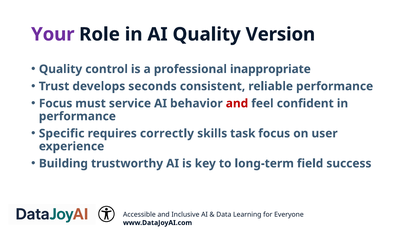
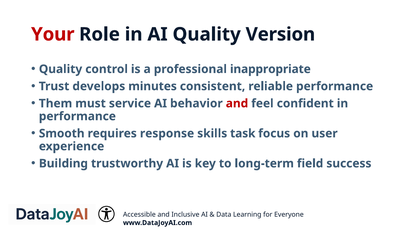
Your colour: purple -> red (53, 34)
seconds: seconds -> minutes (153, 86)
Focus: Focus -> Them (56, 103)
Specific: Specific -> Smooth (62, 133)
correctly: correctly -> response (167, 133)
